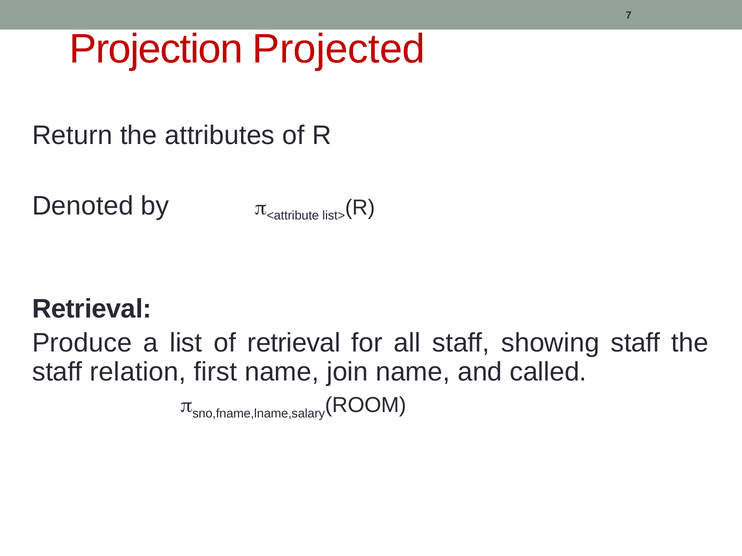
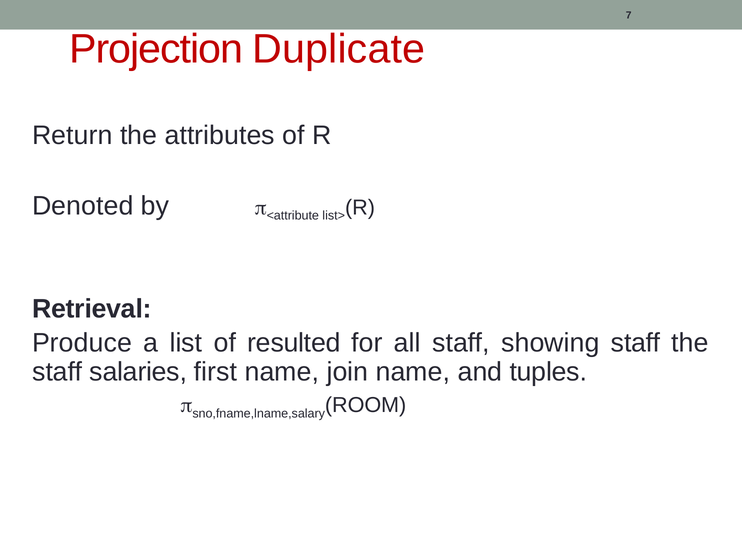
Projected: Projected -> Duplicate (339, 49)
of retrieval: retrieval -> resulted (294, 343)
relation: relation -> salaries (138, 372)
called: called -> tuples (548, 372)
